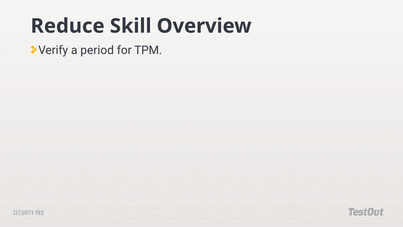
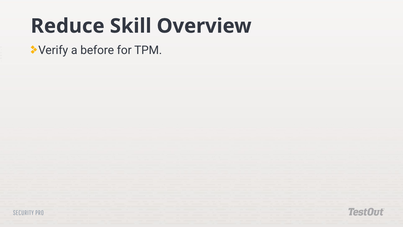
period: period -> before (97, 50)
